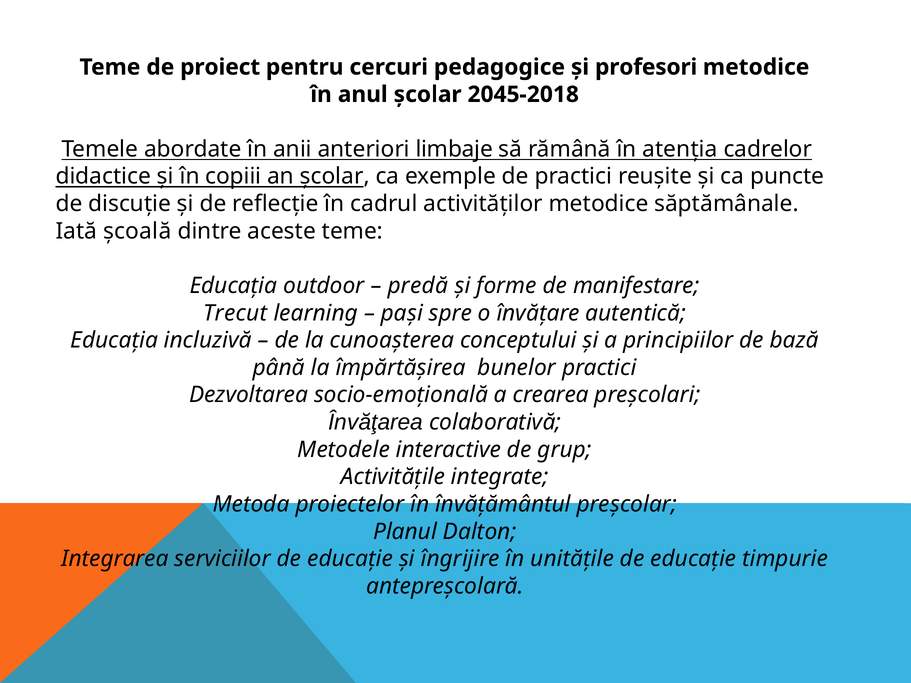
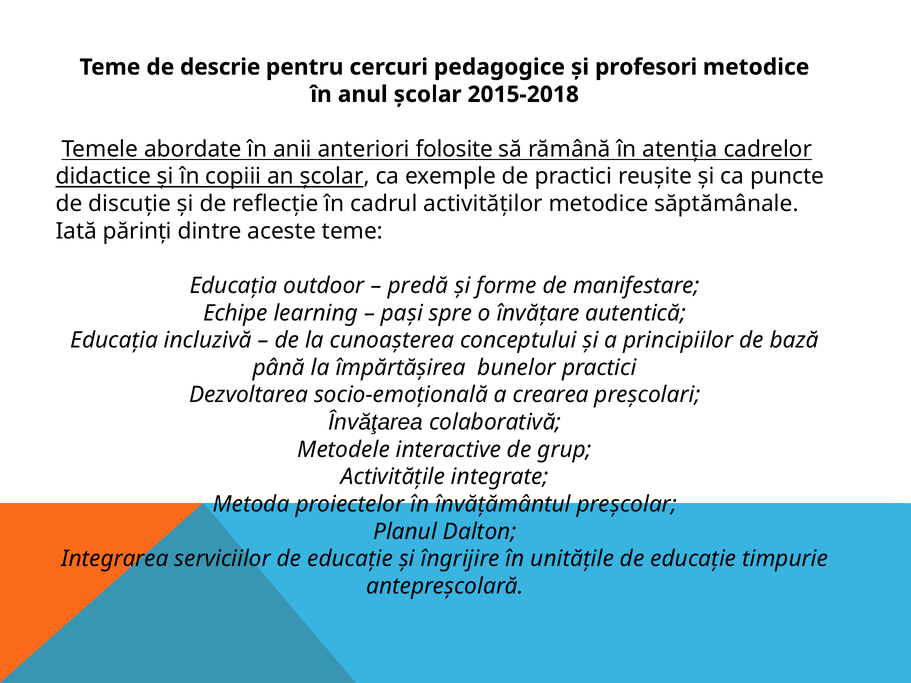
proiect: proiect -> descrie (220, 67)
2045-2018: 2045-2018 -> 2015-2018 (523, 94)
limbaje: limbaje -> folosite (454, 149)
școală: școală -> părinţi (137, 231)
Trecut: Trecut -> Echipe (236, 313)
